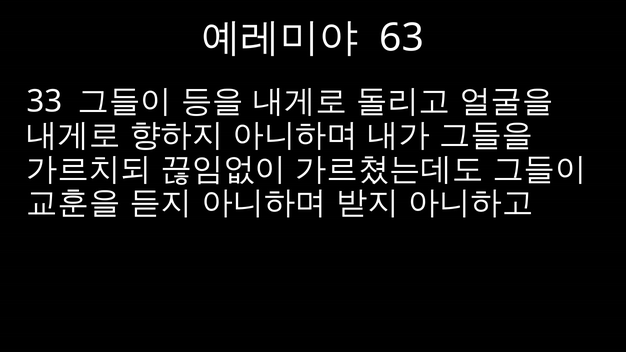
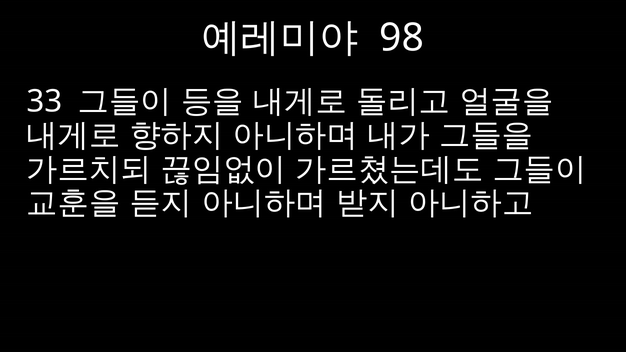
63: 63 -> 98 (402, 38)
